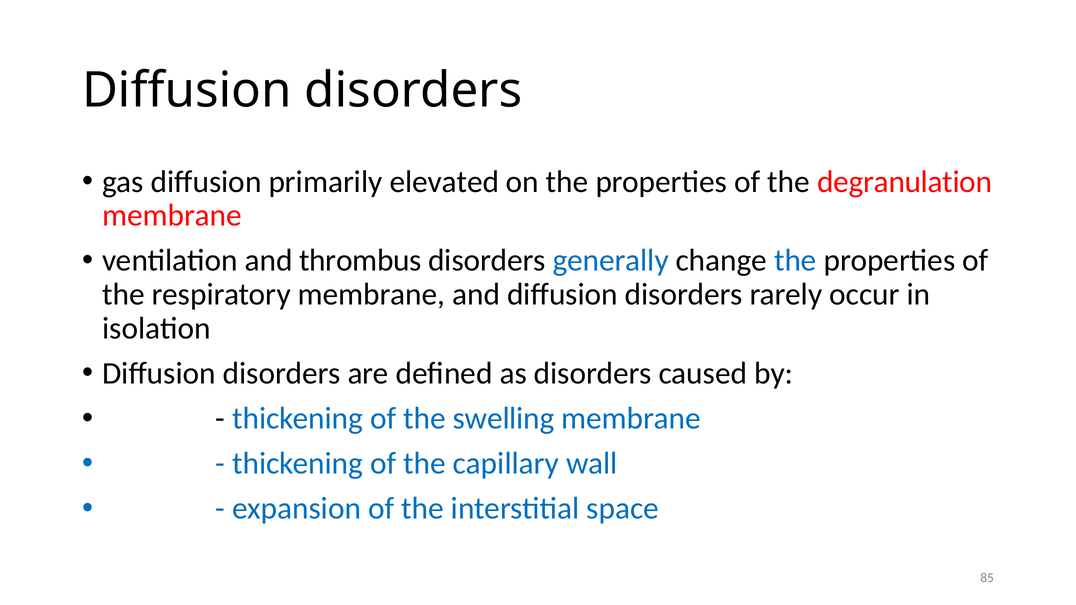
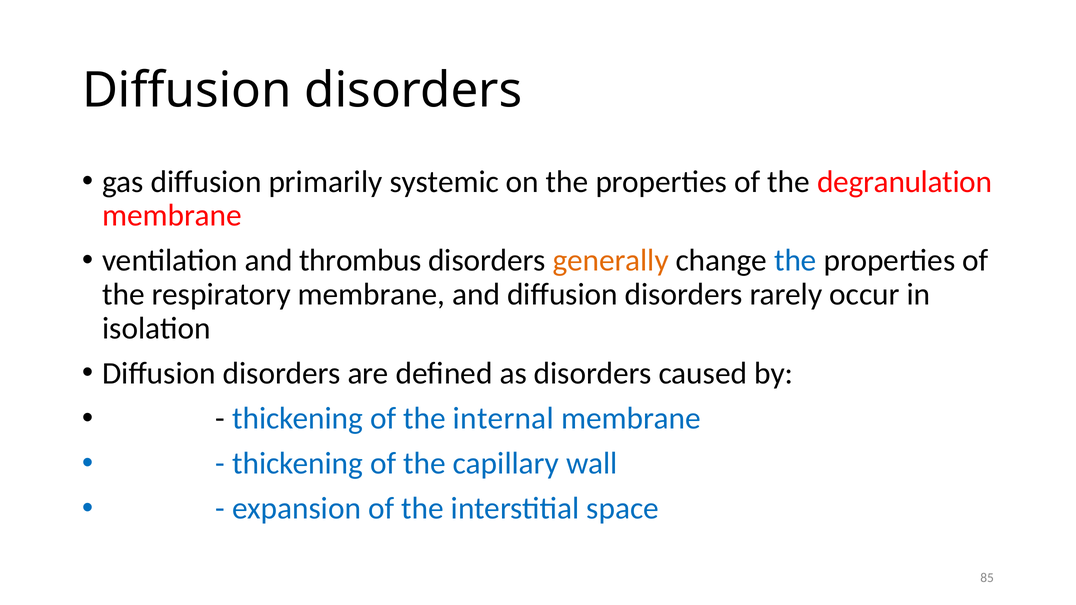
elevated: elevated -> systemic (444, 182)
generally colour: blue -> orange (611, 261)
swelling: swelling -> internal (503, 419)
